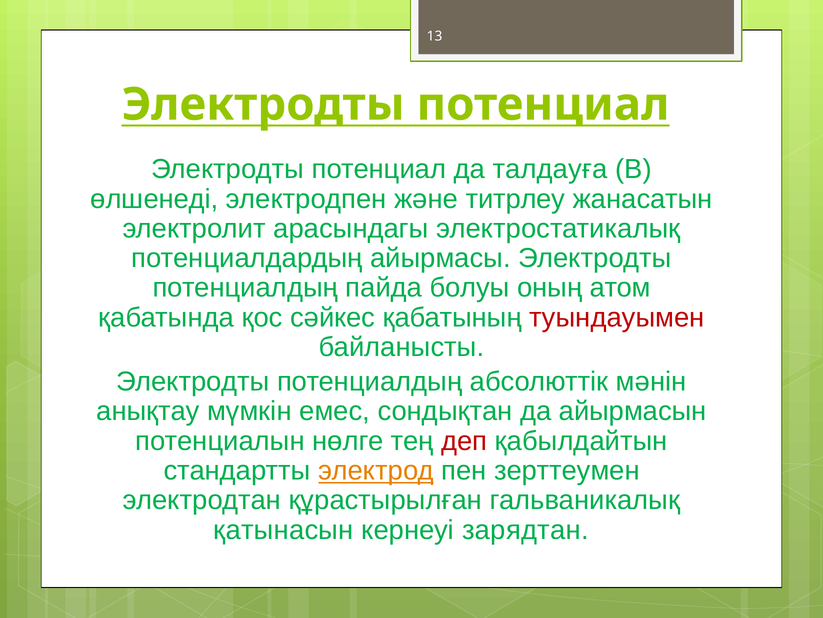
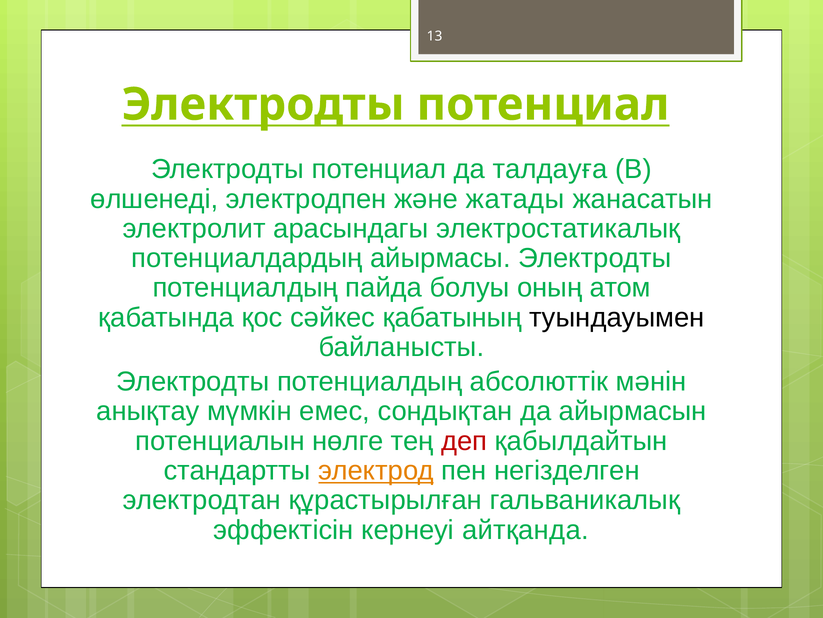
титрлеу: титрлеу -> жатады (515, 199)
туындауымен colour: red -> black (617, 317)
зерттеумен: зерттеумен -> негізделген (567, 470)
қатынасын: қатынасын -> эффектісін (284, 529)
зарядтан: зарядтан -> айтқанда (525, 529)
